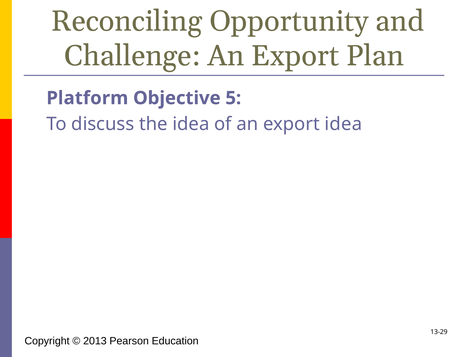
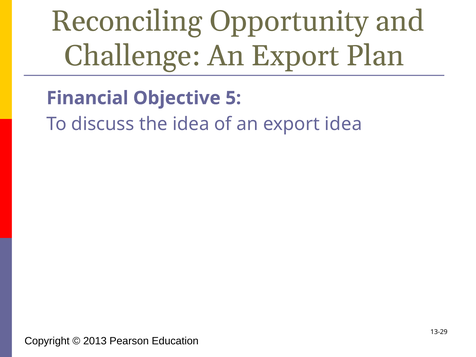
Platform: Platform -> Financial (87, 98)
